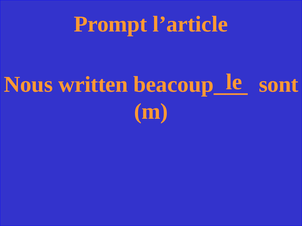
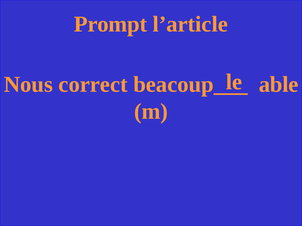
written: written -> correct (93, 85)
sont: sont -> able (279, 85)
